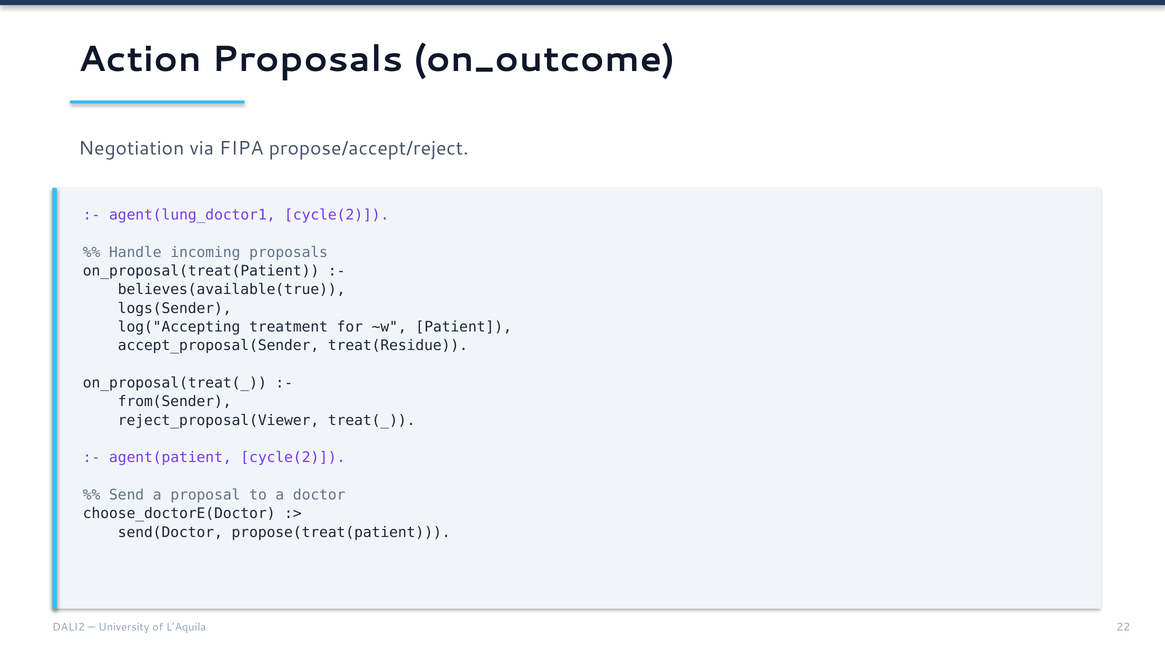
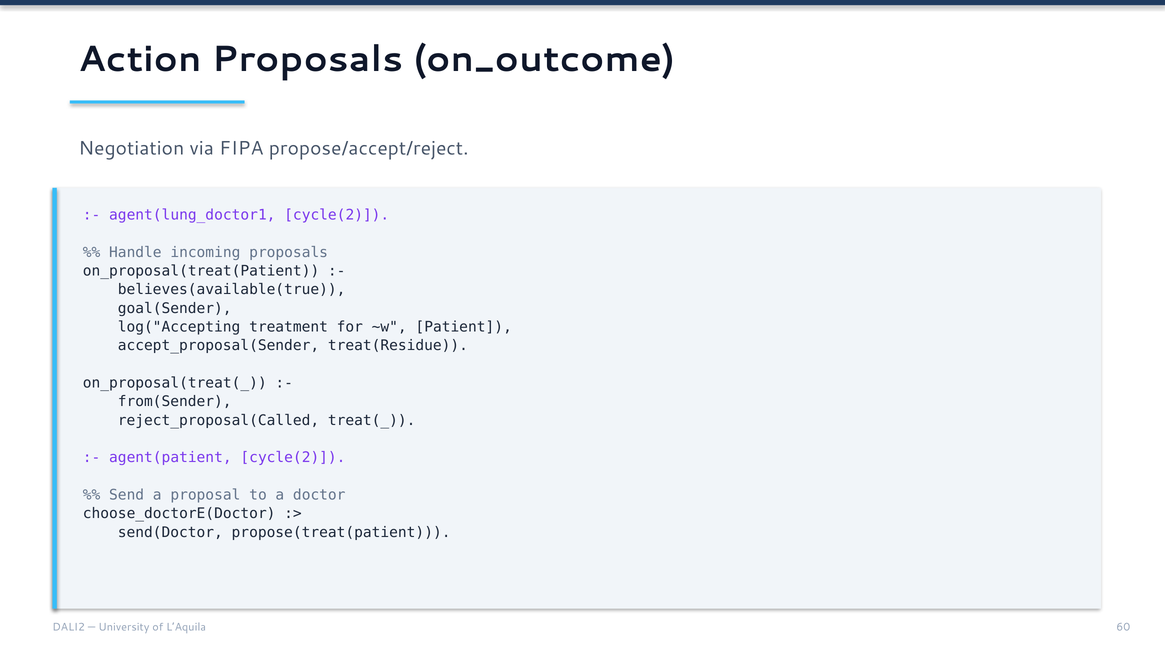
logs(Sender: logs(Sender -> goal(Sender (175, 308)
reject_proposal(Viewer: reject_proposal(Viewer -> reject_proposal(Called (219, 420)
22: 22 -> 60 (1123, 628)
